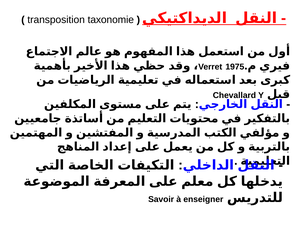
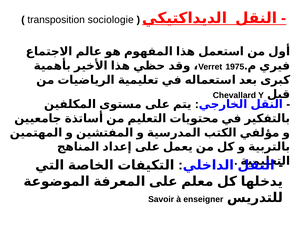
taxonomie: taxonomie -> sociologie (111, 20)
